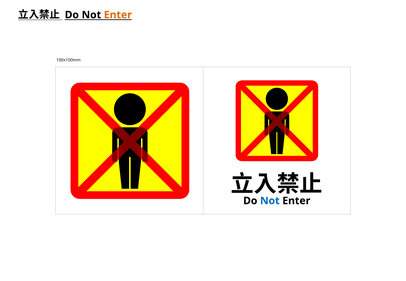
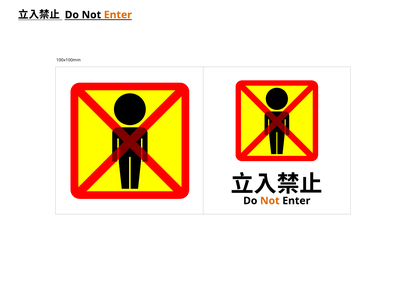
Not colour: blue -> orange (270, 201)
